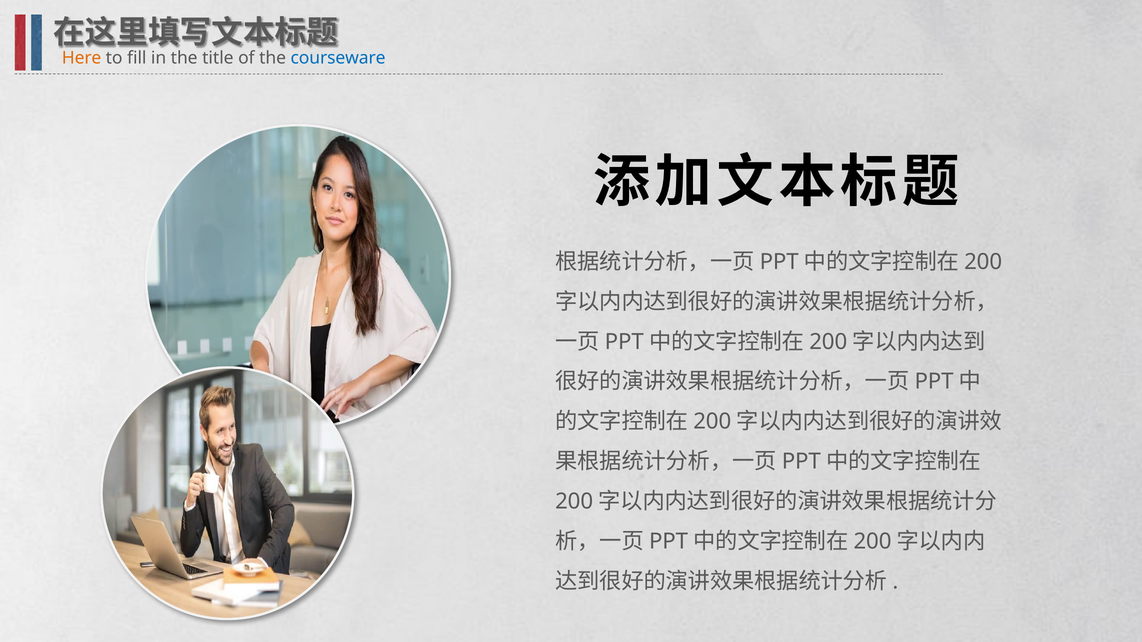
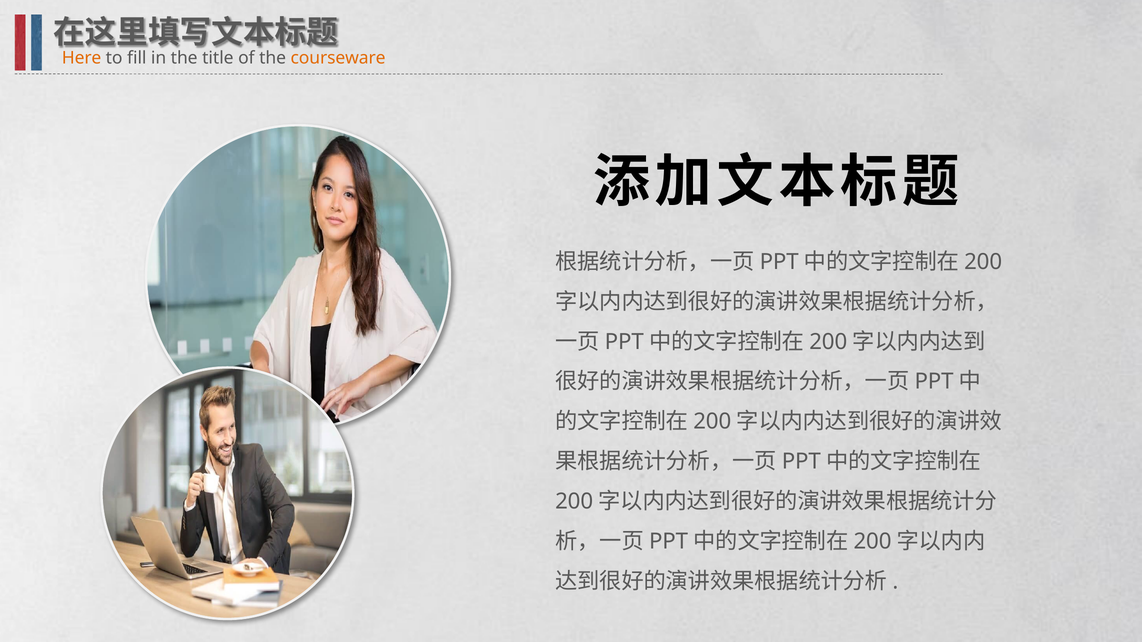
courseware colour: blue -> orange (338, 58)
